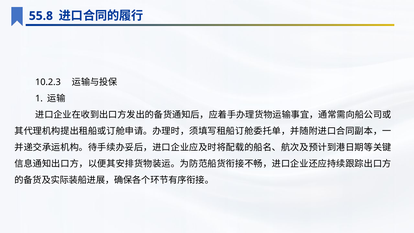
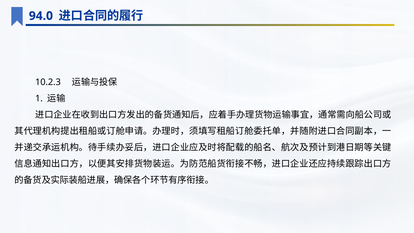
55.8: 55.8 -> 94.0 (41, 16)
